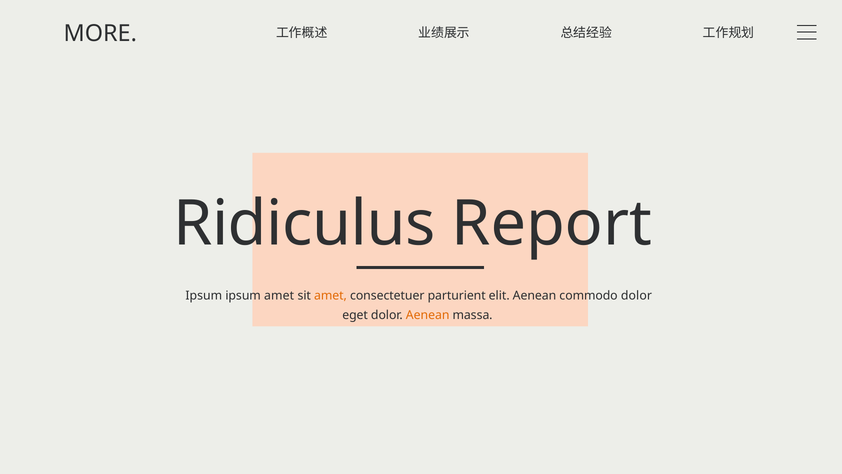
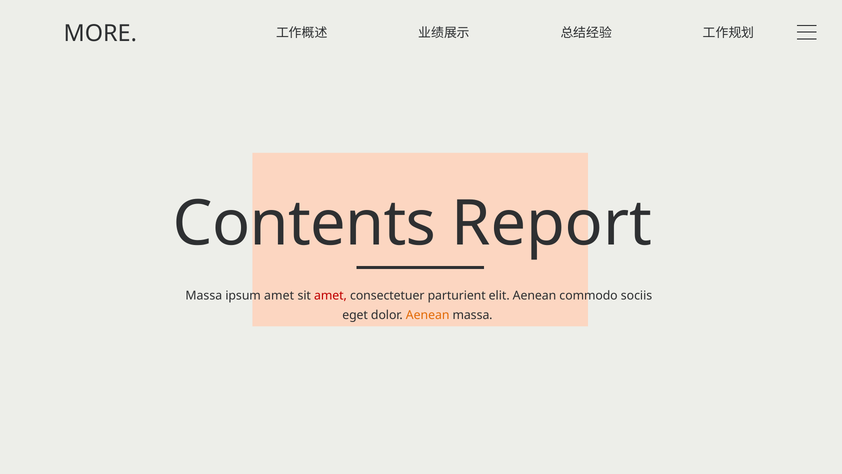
Ridiculus: Ridiculus -> Contents (304, 224)
Ipsum: Ipsum -> Massa (204, 296)
amet colour: orange -> red (330, 296)
commodo dolor: dolor -> sociis (637, 296)
